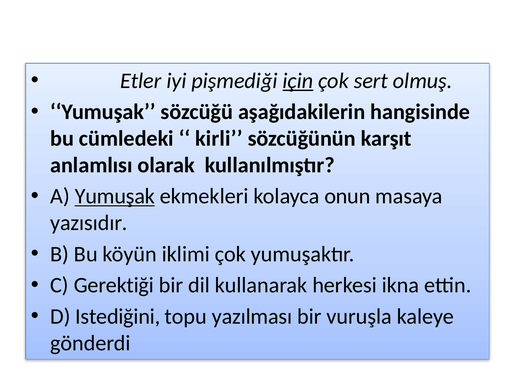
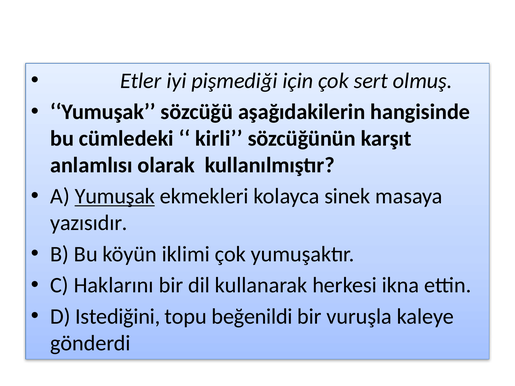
için underline: present -> none (298, 81)
onun: onun -> sinek (347, 196)
Gerektiği: Gerektiği -> Haklarını (114, 285)
yazılması: yazılması -> beğenildi (252, 317)
